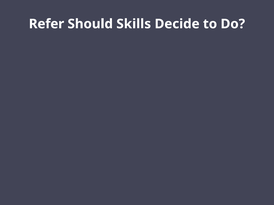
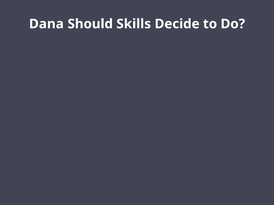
Refer: Refer -> Dana (46, 24)
